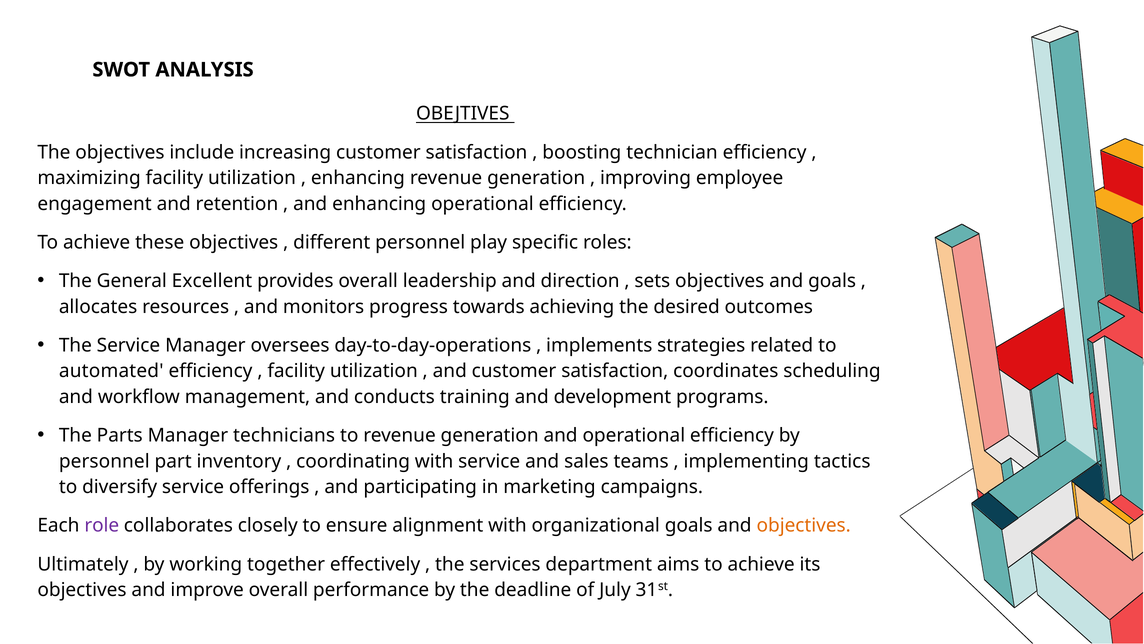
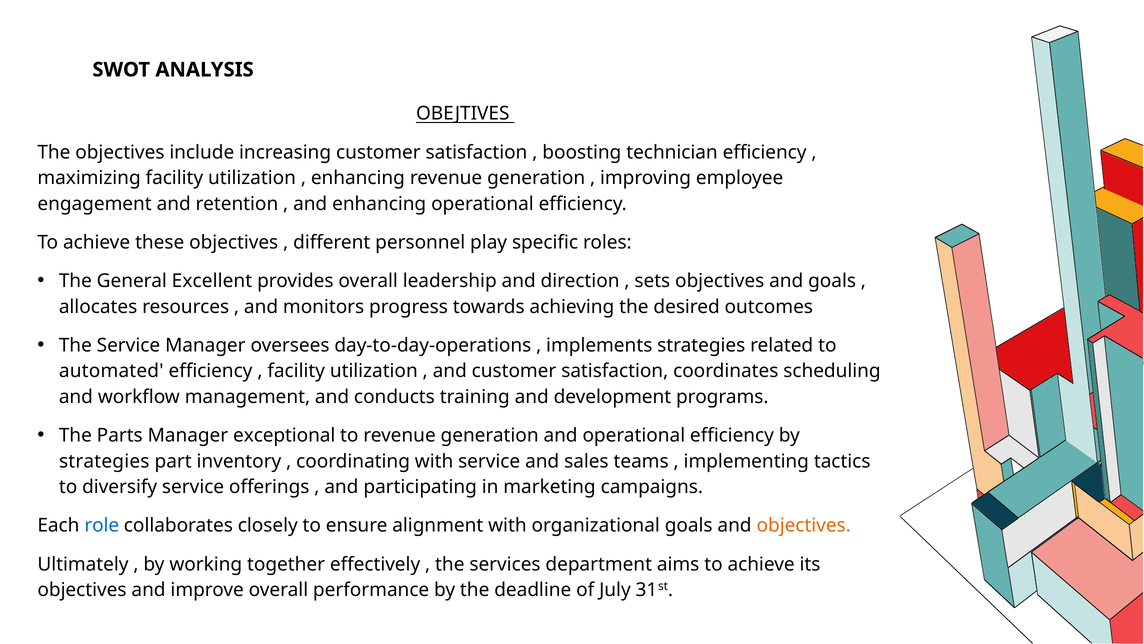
technicians: technicians -> exceptional (284, 435)
personnel: personnel -> strategies (104, 461)
role colour: purple -> blue (102, 525)
